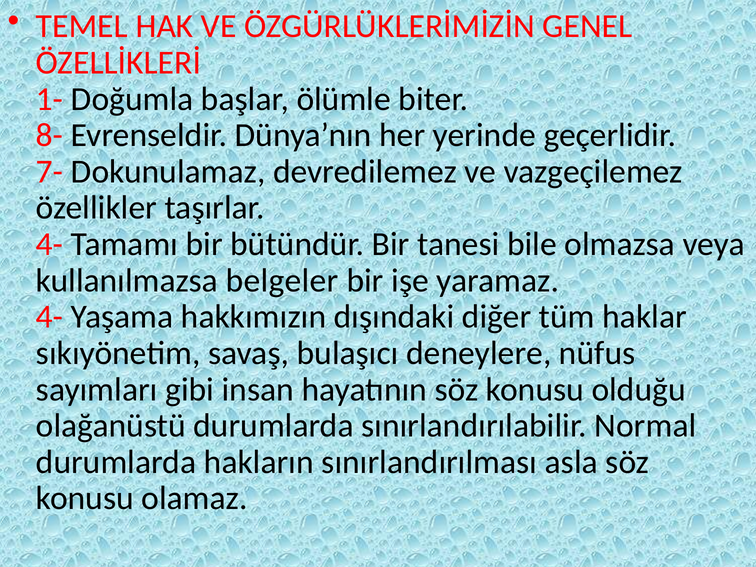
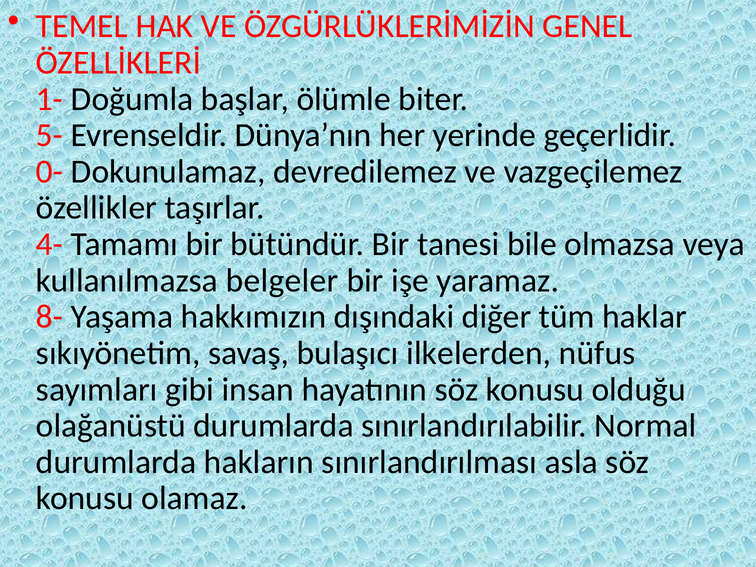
8-: 8- -> 5- (50, 135)
7-: 7- -> 0- (50, 172)
4-: 4- -> 8- (50, 317)
deneylere: deneylere -> ilkelerden (479, 353)
